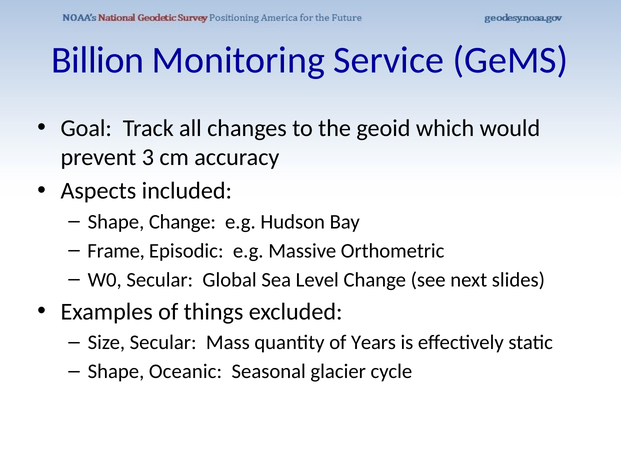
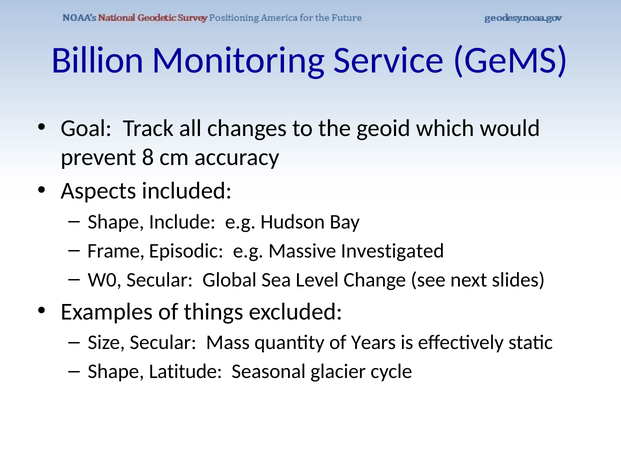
3: 3 -> 8 (148, 157)
Shape Change: Change -> Include (182, 222)
Orthometric: Orthometric -> Investigated (393, 251)
Oceanic: Oceanic -> Latitude (186, 371)
